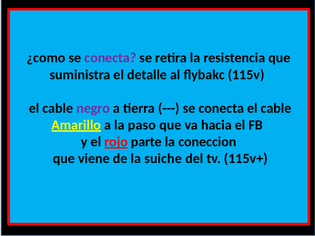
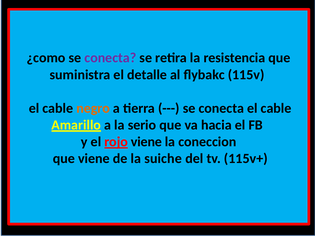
negro colour: purple -> orange (93, 108)
paso: paso -> serio (142, 125)
parte: parte -> viene (146, 142)
